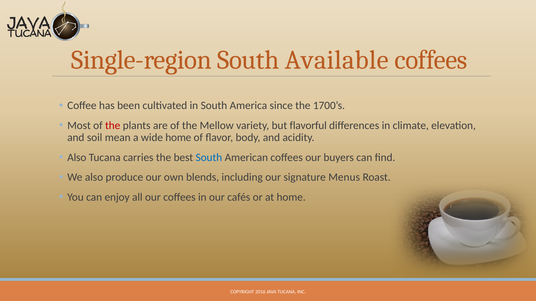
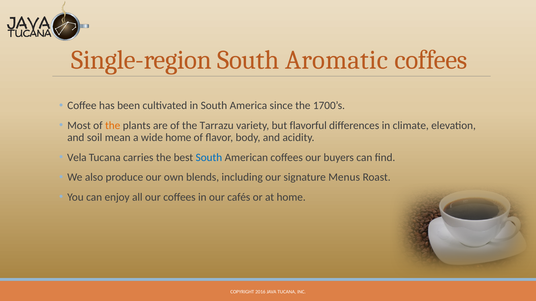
Available: Available -> Aromatic (337, 60)
the colour: red -> orange (113, 126)
Mellow: Mellow -> Tarrazu (217, 126)
Also: Also -> Vela (77, 158)
